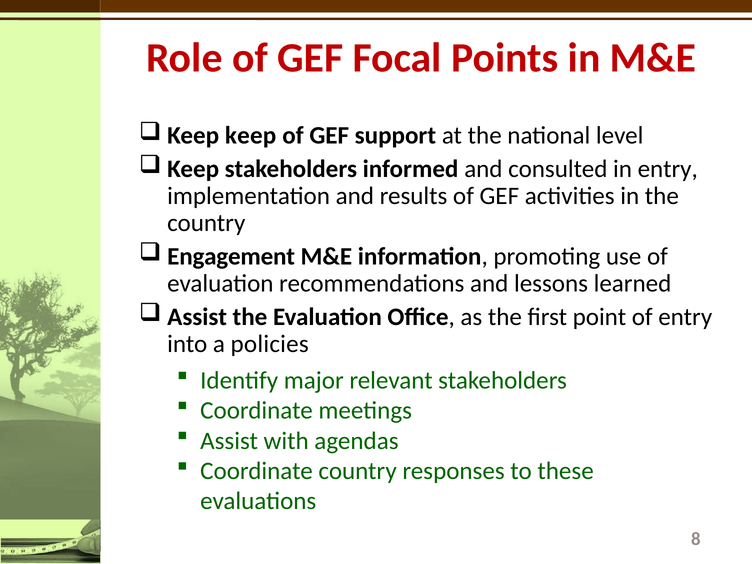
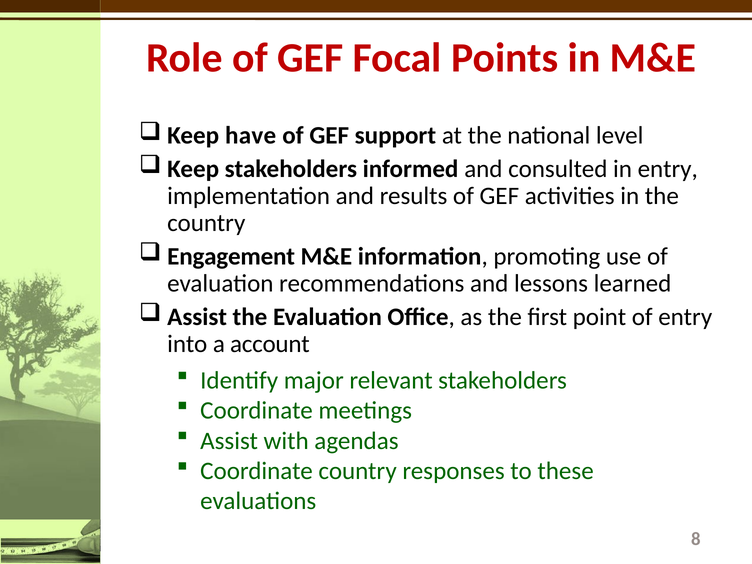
Keep keep: keep -> have (251, 136)
policies: policies -> account (270, 344)
